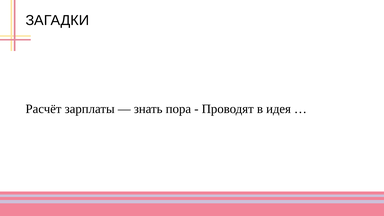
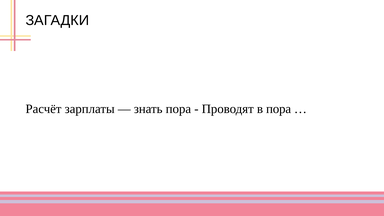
в идея: идея -> пора (279, 109)
